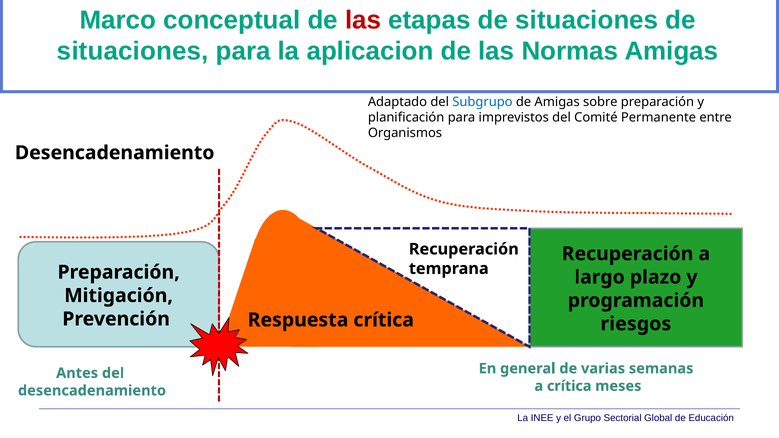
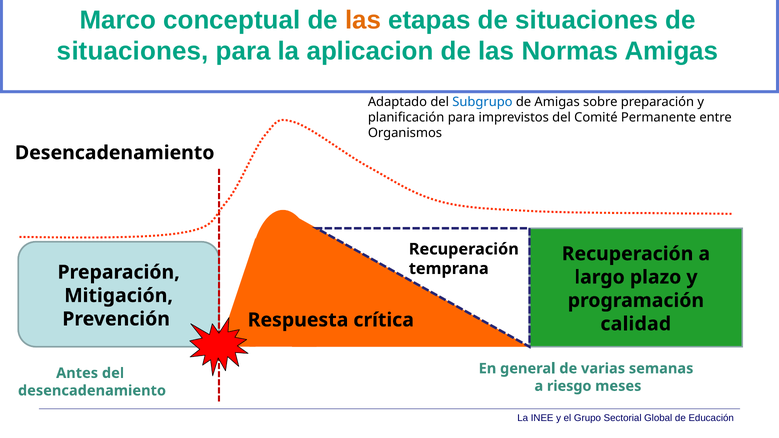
las colour: red -> orange (363, 20)
riesgos: riesgos -> calidad (636, 324)
a crítica: crítica -> riesgo (569, 386)
